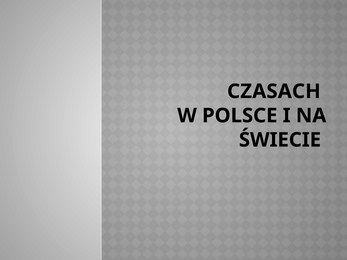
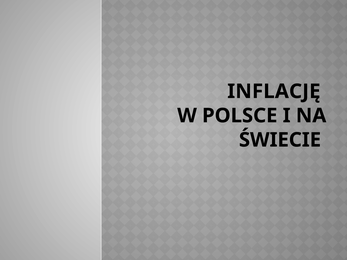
CZASACH: CZASACH -> INFLACJĘ (274, 91)
